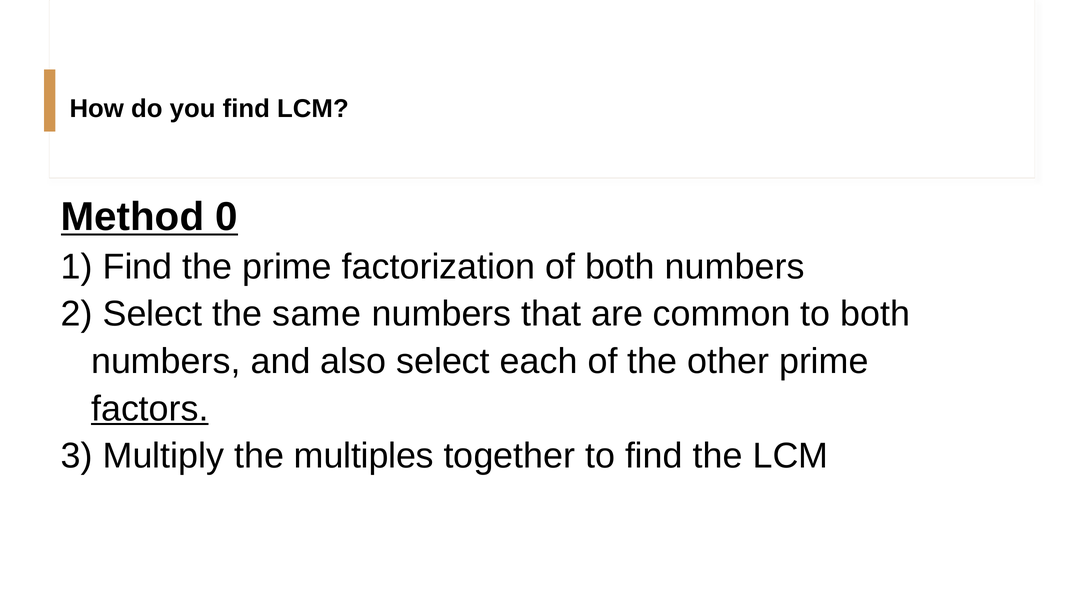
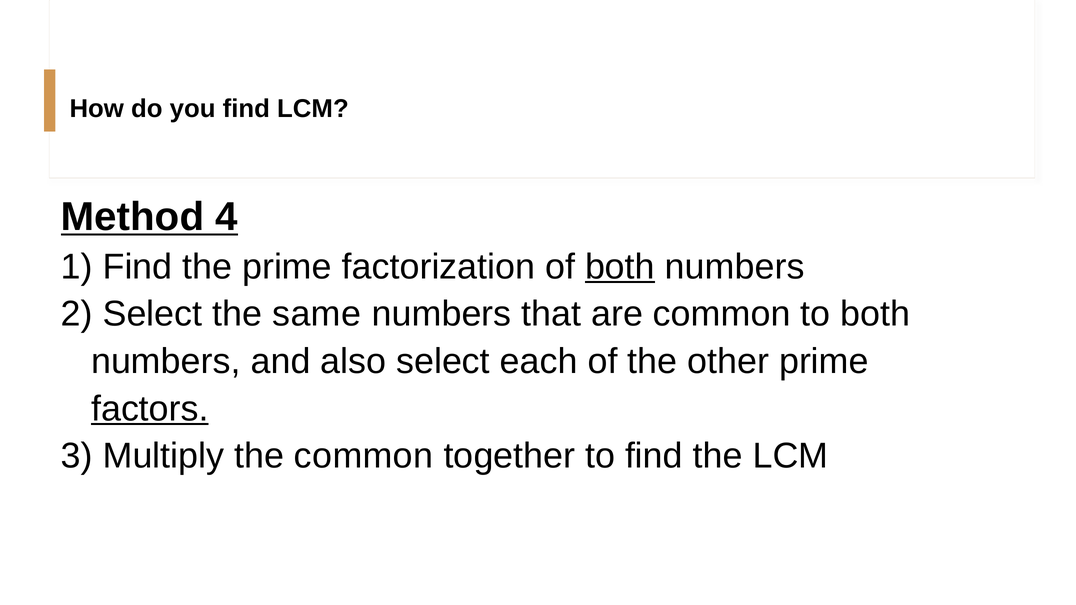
0: 0 -> 4 (227, 217)
both underline: none -> present (620, 267)
the multiples: multiples -> common (364, 456)
